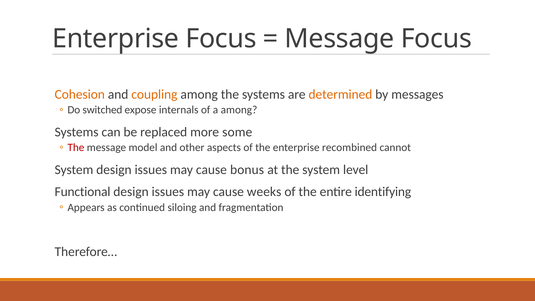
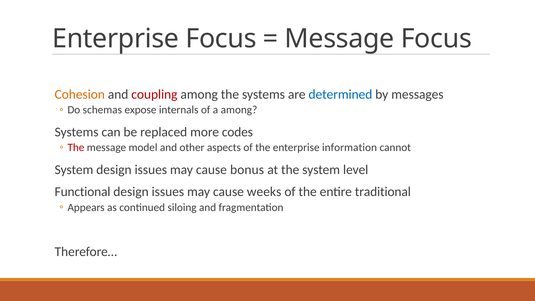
coupling colour: orange -> red (154, 94)
determined colour: orange -> blue (340, 94)
switched: switched -> schemas (102, 110)
some: some -> codes (237, 132)
recombined: recombined -> information (349, 147)
identifying: identifying -> traditional (383, 192)
